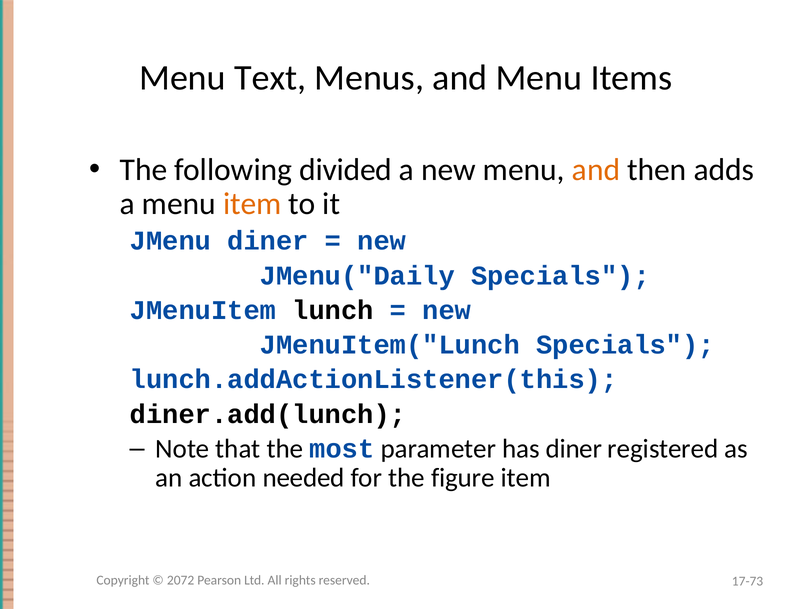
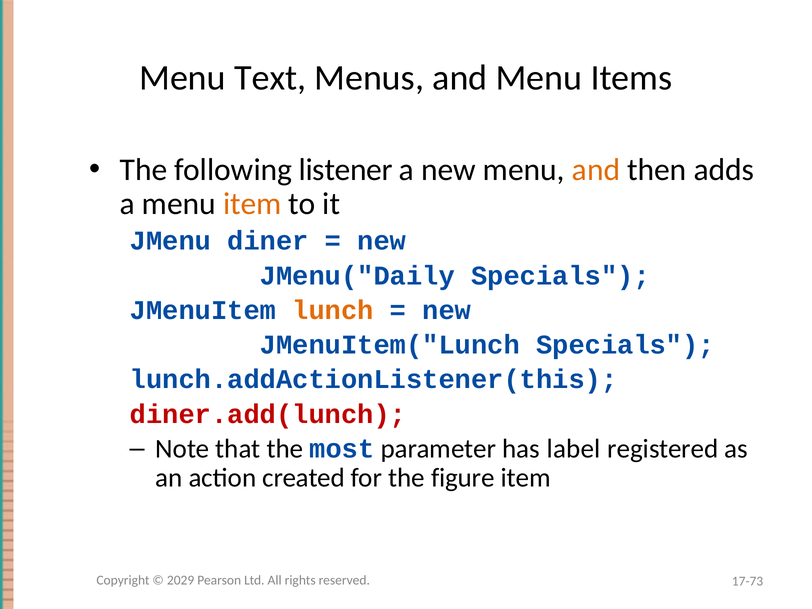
divided: divided -> listener (346, 170)
lunch colour: black -> orange (333, 310)
diner.add(lunch colour: black -> red (268, 414)
has diner: diner -> label (574, 449)
needed: needed -> created (304, 478)
2072: 2072 -> 2029 (181, 580)
